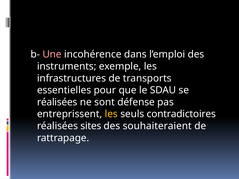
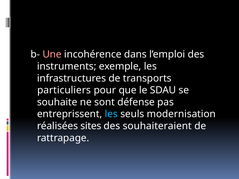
essentielles: essentielles -> particuliers (64, 90)
réalisées: réalisées -> souhaite (57, 102)
les colour: yellow -> light blue (111, 114)
contradictoires: contradictoires -> modernisation (181, 114)
